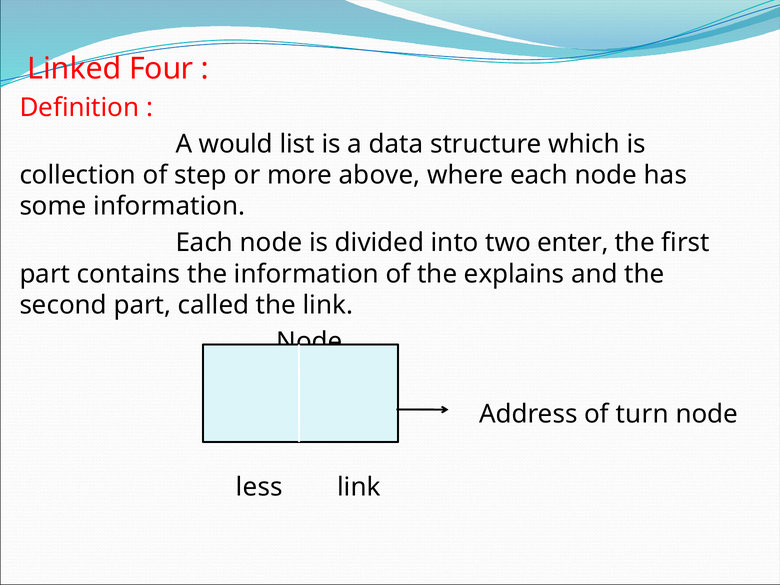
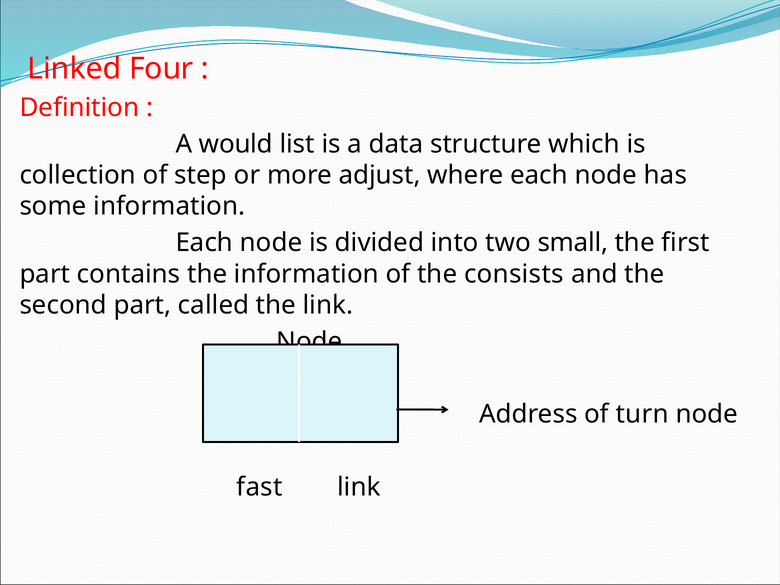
above: above -> adjust (380, 175)
enter: enter -> small (573, 243)
explains: explains -> consists (514, 274)
less: less -> fast (259, 487)
